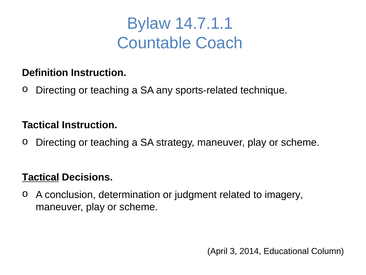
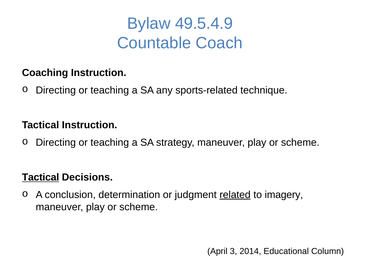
14.7.1.1: 14.7.1.1 -> 49.5.4.9 (204, 23)
Definition: Definition -> Coaching (45, 73)
related underline: none -> present (235, 194)
